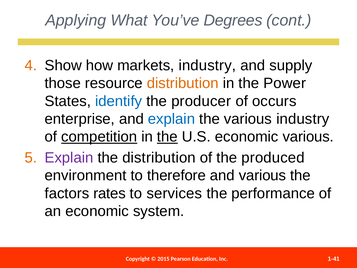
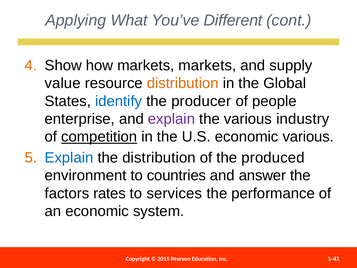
Degrees: Degrees -> Different (233, 20)
markets industry: industry -> markets (207, 65)
those: those -> value (63, 83)
Power: Power -> Global (285, 83)
occurs: occurs -> people (274, 101)
explain colour: blue -> purple (172, 119)
the underline: present -> none (167, 137)
Explain colour: purple -> blue (69, 158)
therefore: therefore -> countries (176, 175)
and various: various -> answer (262, 175)
